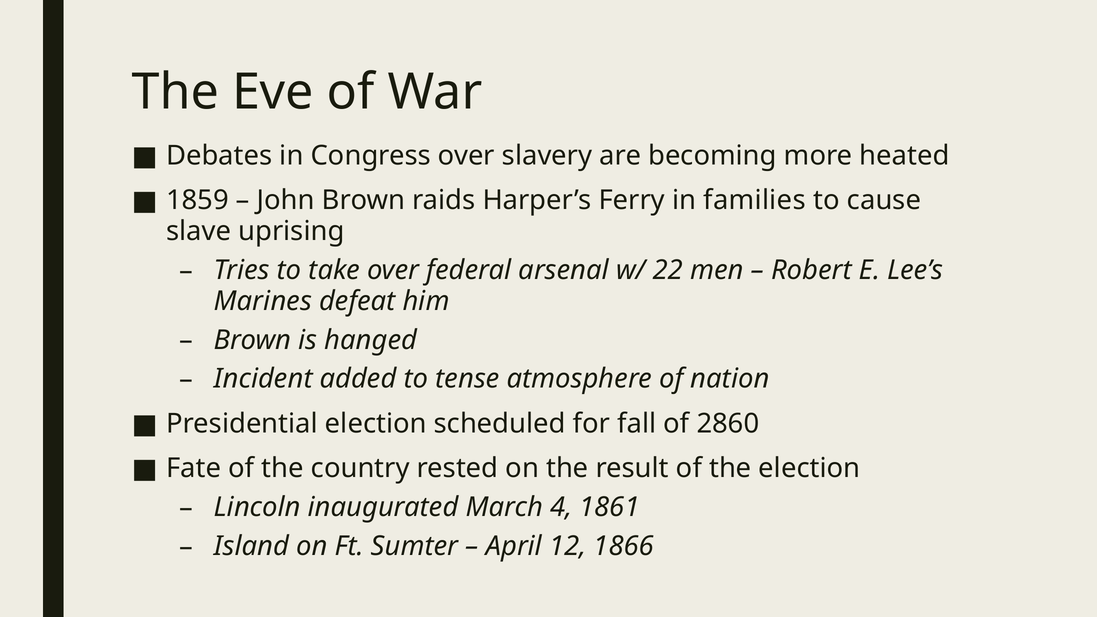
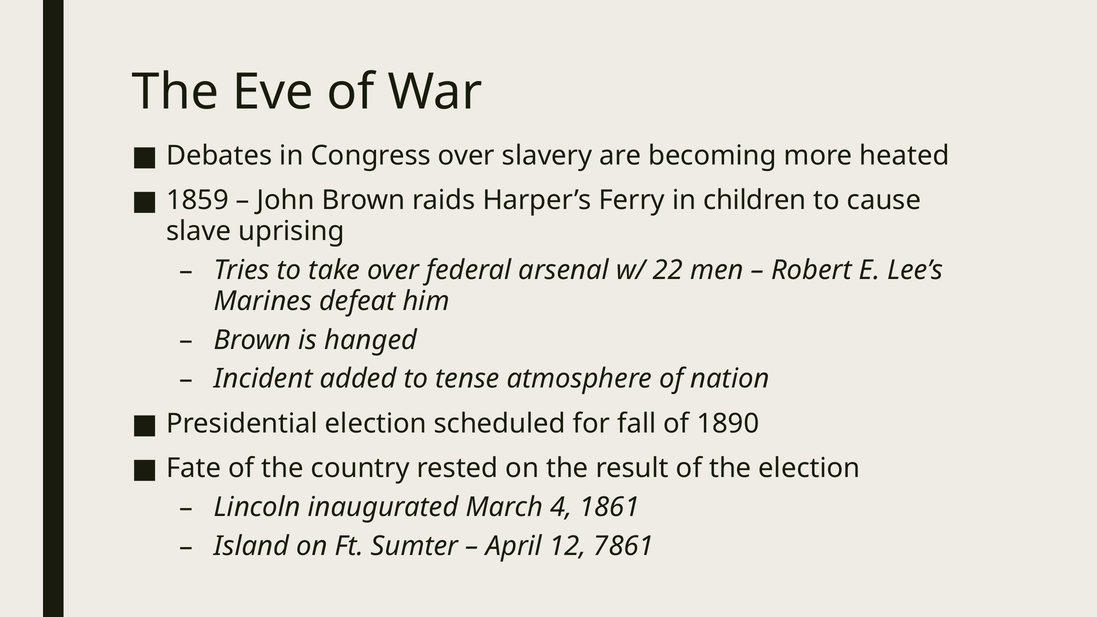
families: families -> children (755, 200)
2860: 2860 -> 1890 (728, 424)
1866: 1866 -> 7861 (624, 546)
